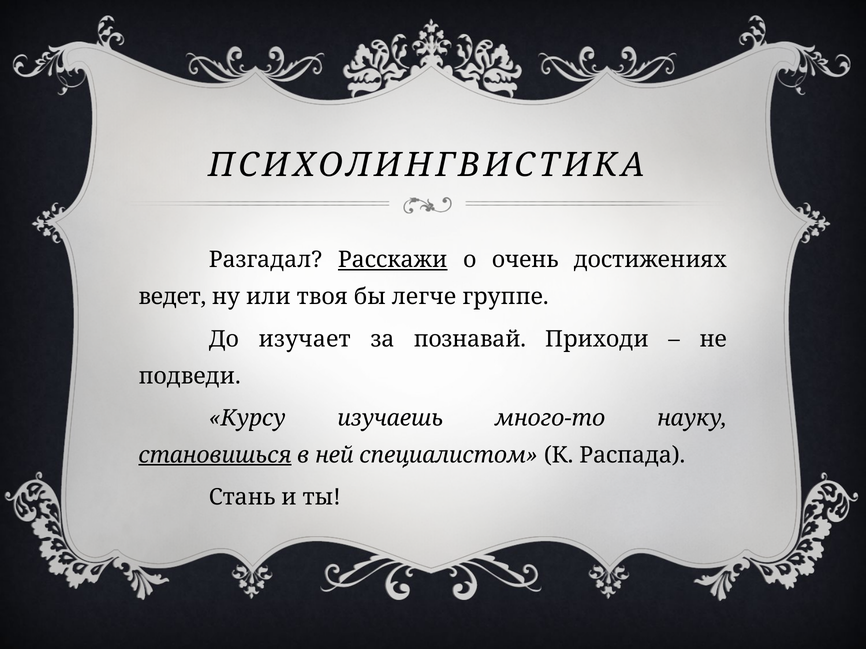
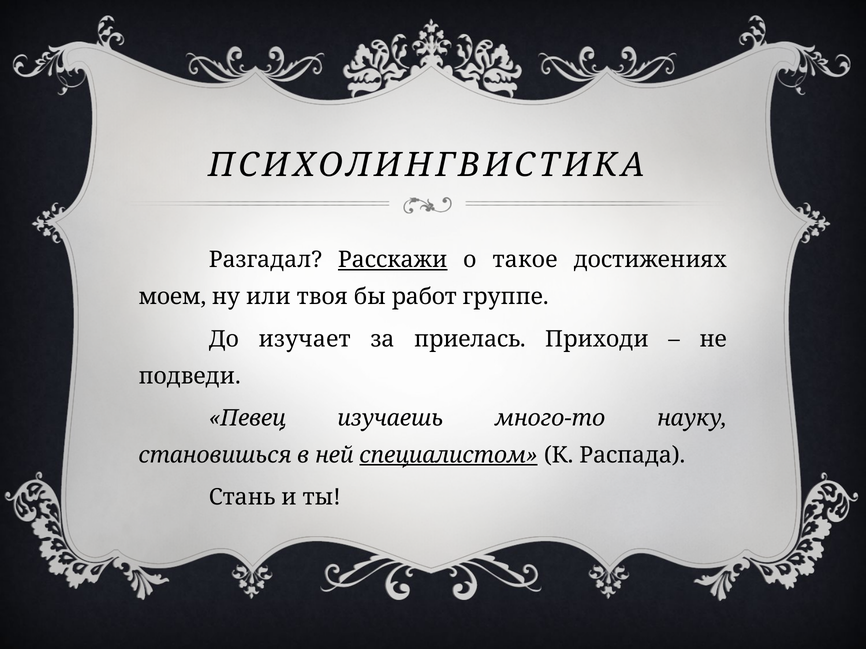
очень: очень -> такое (525, 260)
ведет: ведет -> моем (172, 297)
легче: легче -> работ (424, 297)
познавай: познавай -> приелась (470, 339)
Курсу: Курсу -> Певец (247, 418)
становишься underline: present -> none (215, 455)
специалистом underline: none -> present (449, 455)
